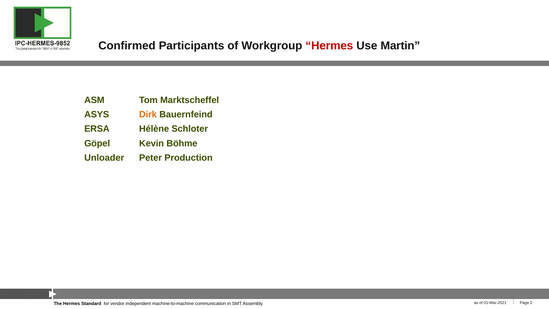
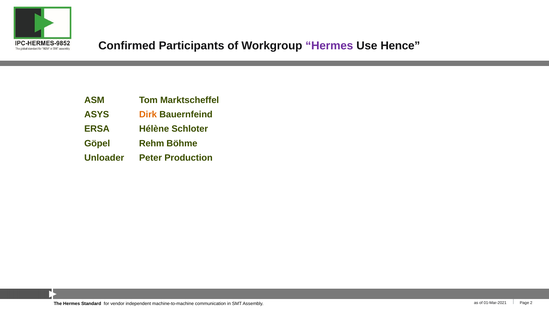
Hermes colour: red -> purple (329, 46)
Martin: Martin -> Hence (400, 46)
Kevin: Kevin -> Rehm (152, 143)
